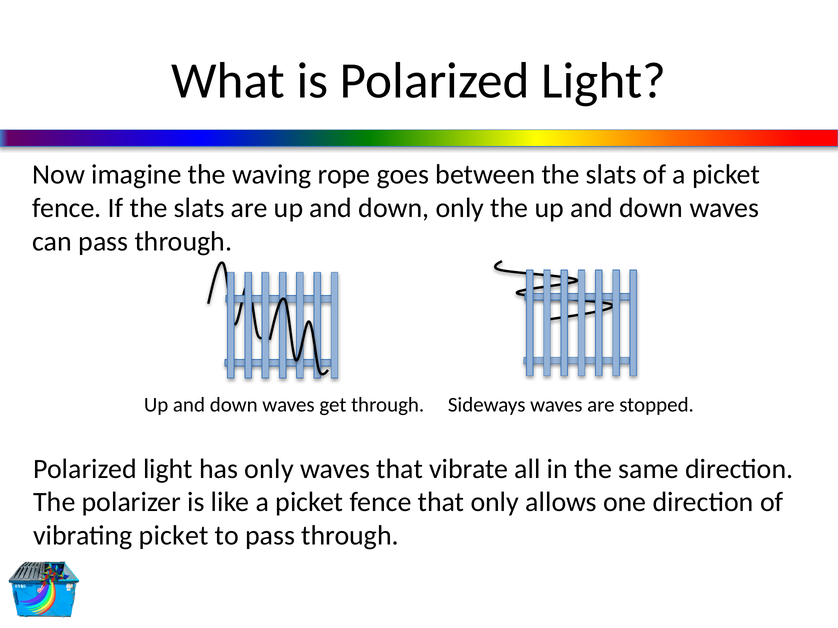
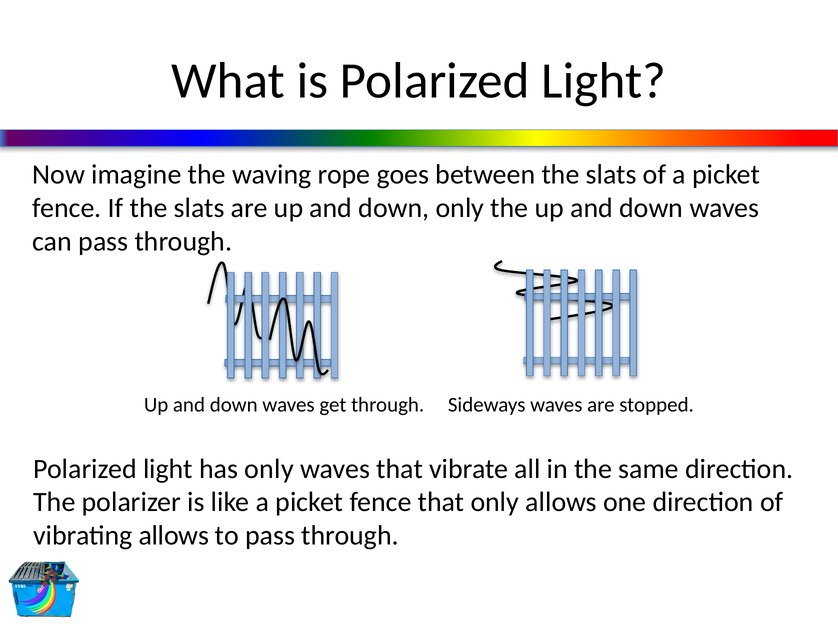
vibrating picket: picket -> allows (174, 536)
